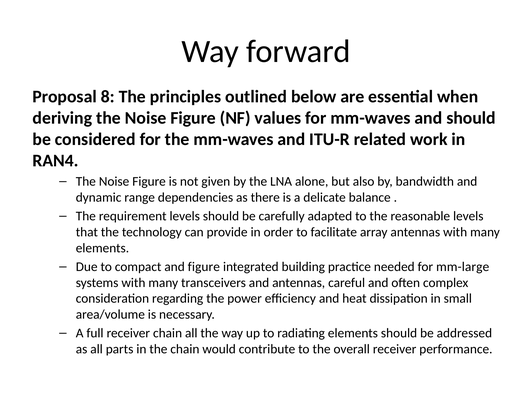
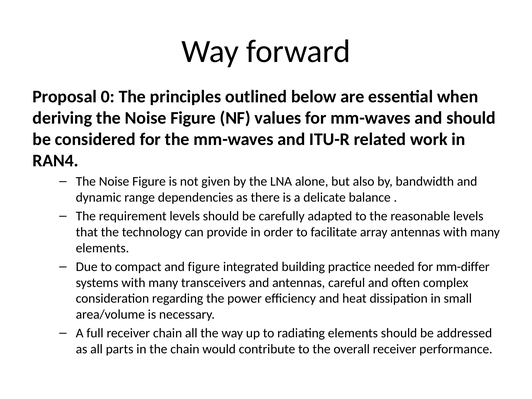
8: 8 -> 0 (108, 97)
mm-large: mm-large -> mm-differ (463, 267)
